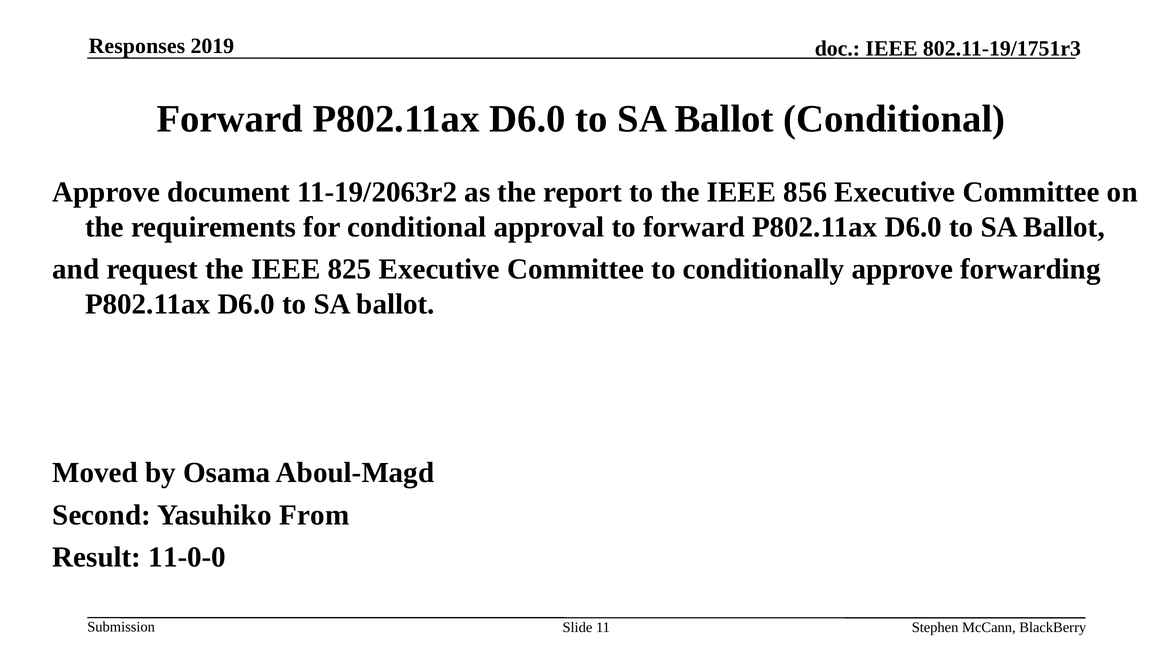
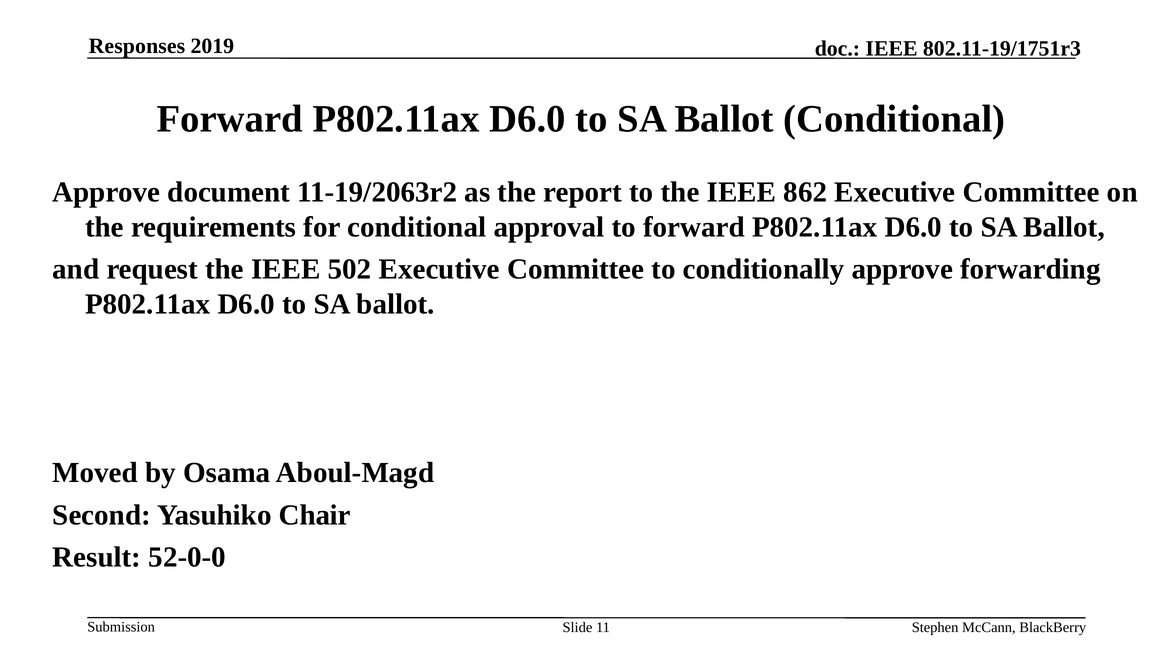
856: 856 -> 862 (805, 192)
825: 825 -> 502 (350, 269)
From: From -> Chair (315, 515)
11-0-0: 11-0-0 -> 52-0-0 (187, 557)
